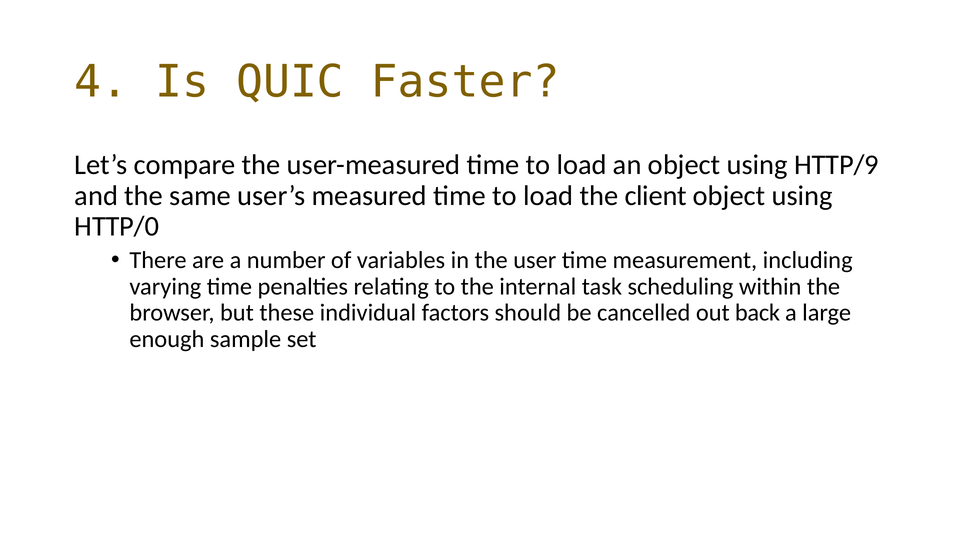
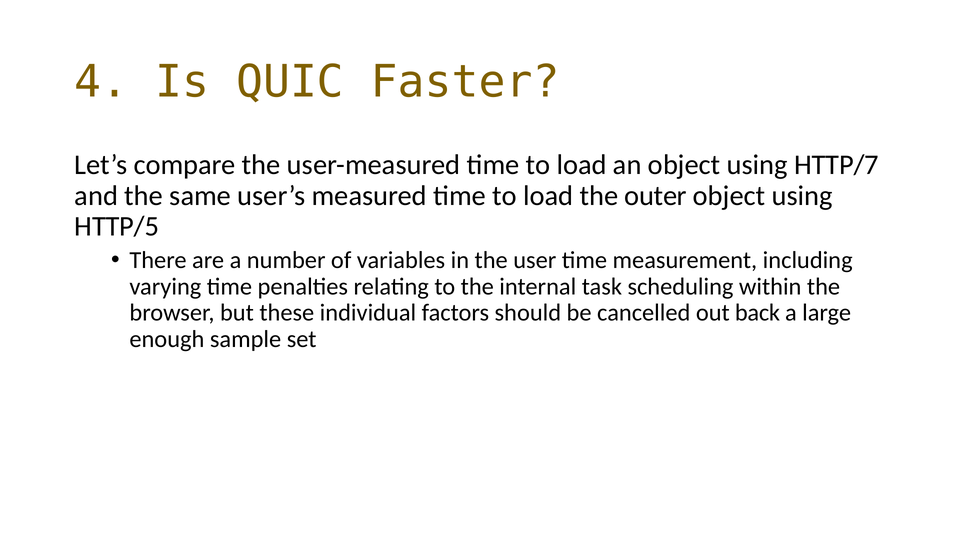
HTTP/9: HTTP/9 -> HTTP/7 (836, 165)
client: client -> outer (656, 196)
HTTP/0: HTTP/0 -> HTTP/5 (117, 227)
